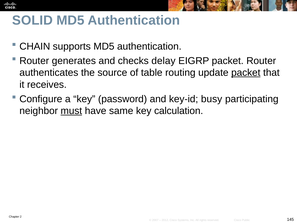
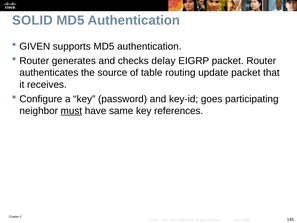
CHAIN: CHAIN -> GIVEN (35, 46)
packet underline: present -> none (246, 73)
busy: busy -> goes (212, 99)
calculation: calculation -> references (179, 111)
